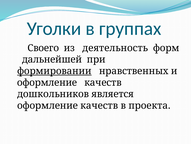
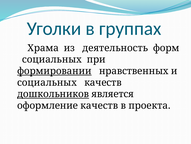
Своего: Своего -> Храма (43, 48)
дальнейшей: дальнейшей -> социальных (52, 59)
оформление: оформление -> социальных (47, 82)
дошкольников underline: none -> present (53, 94)
